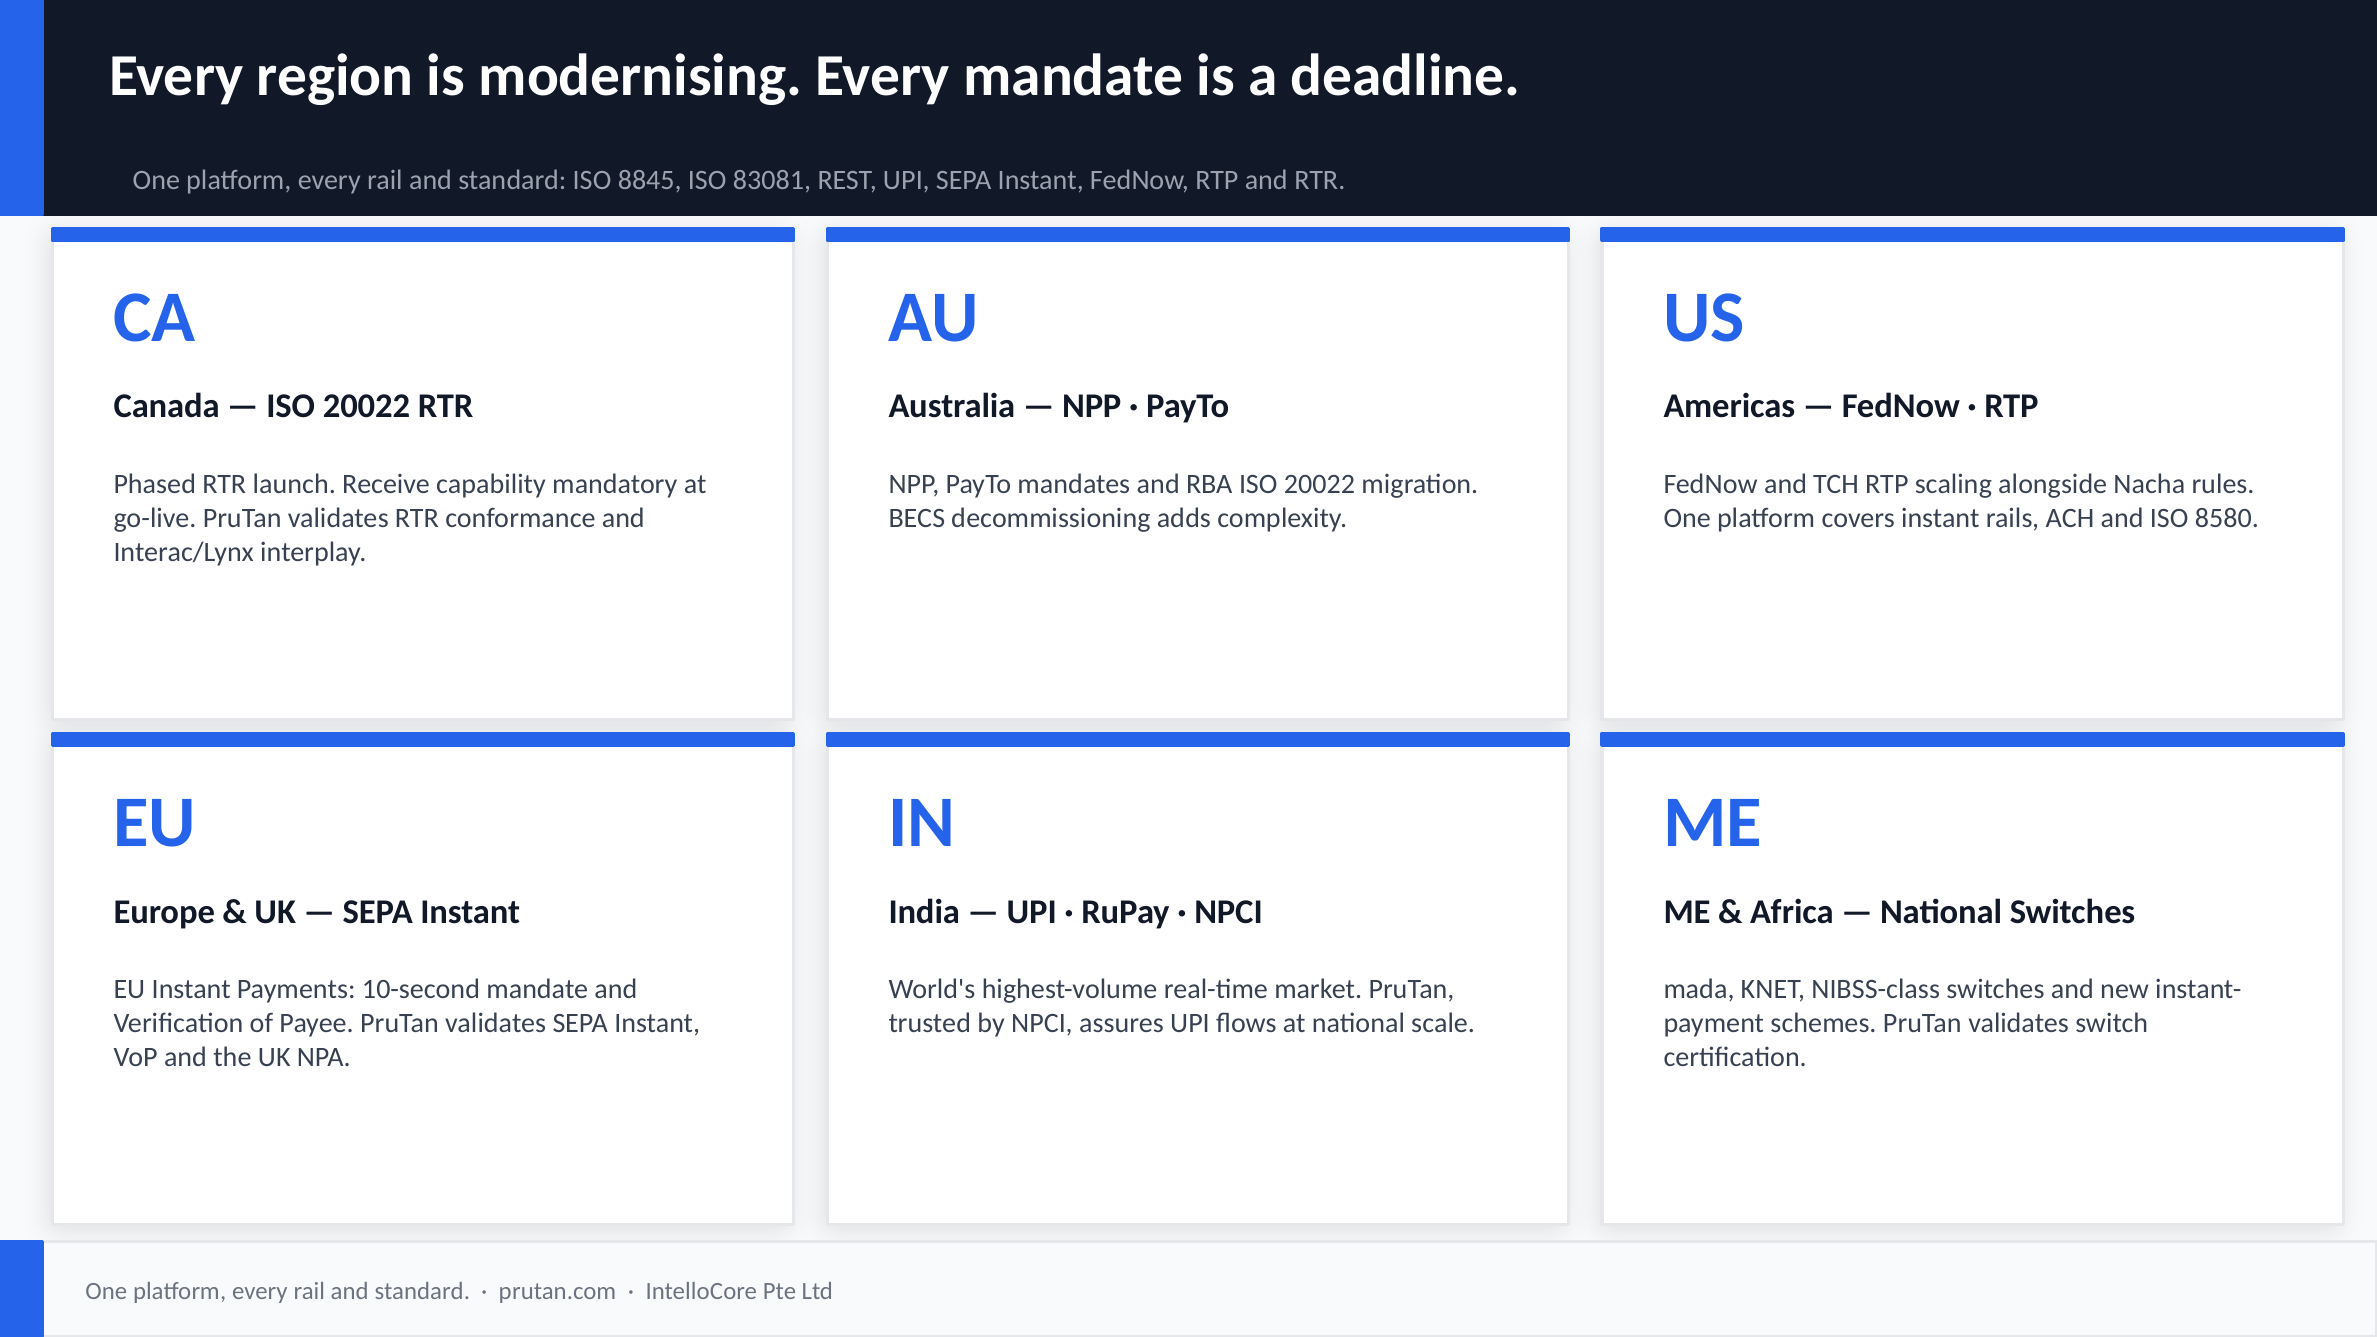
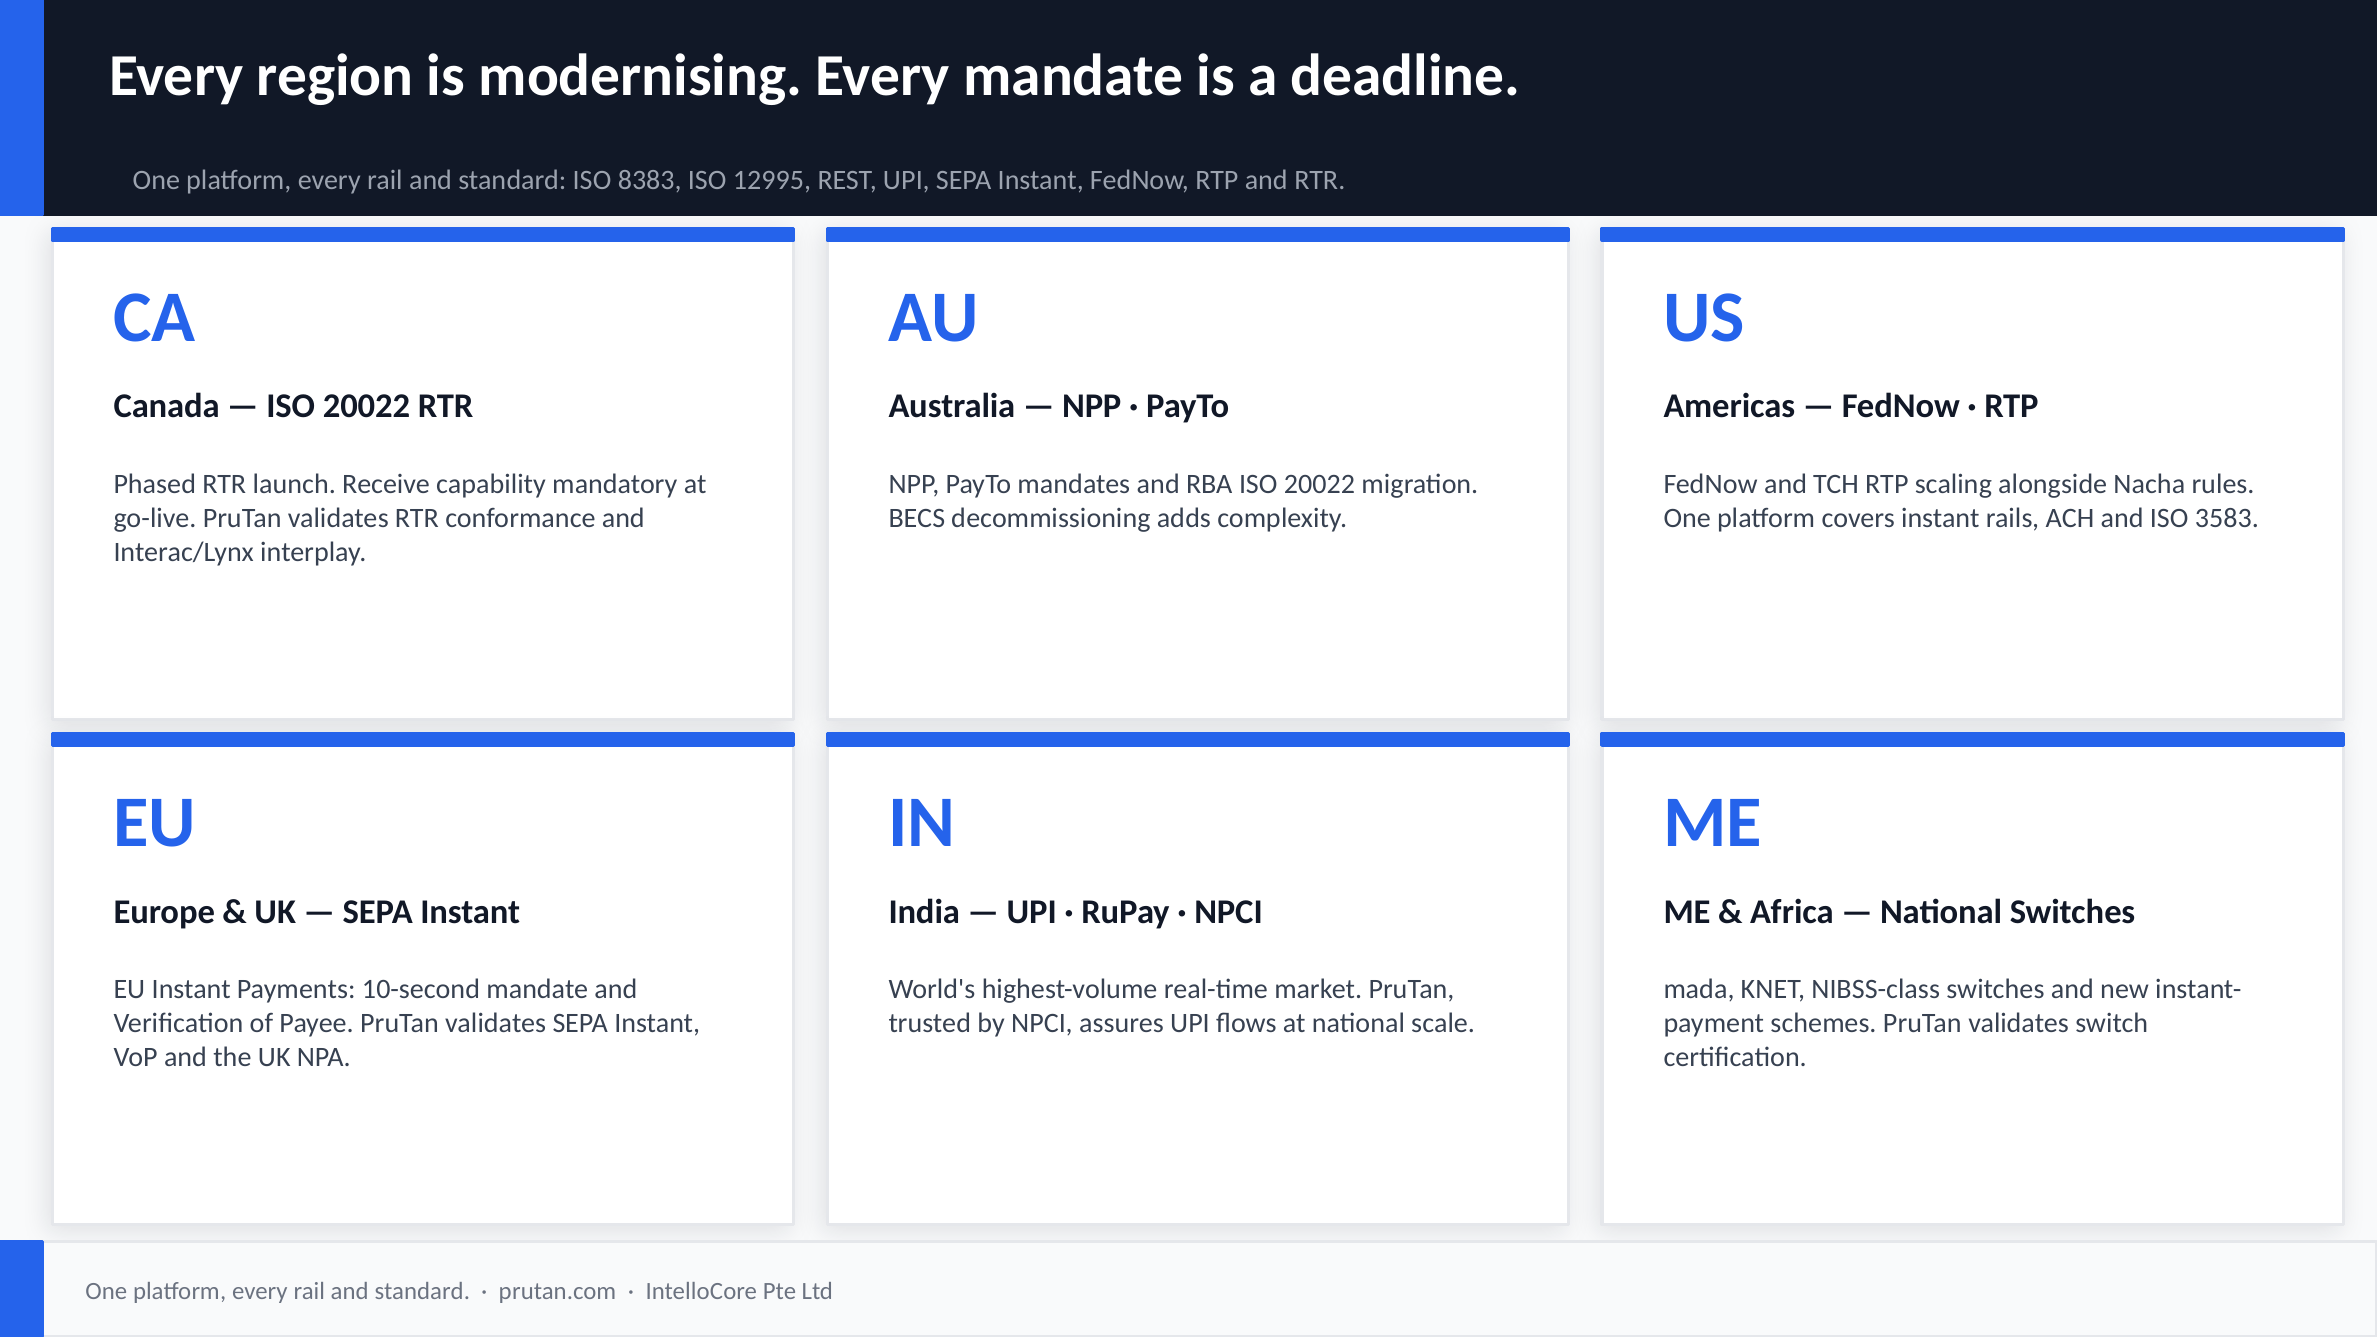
8845: 8845 -> 8383 (650, 180)
83081: 83081 -> 12995 (772, 180)
8580: 8580 -> 3583 (2227, 518)
